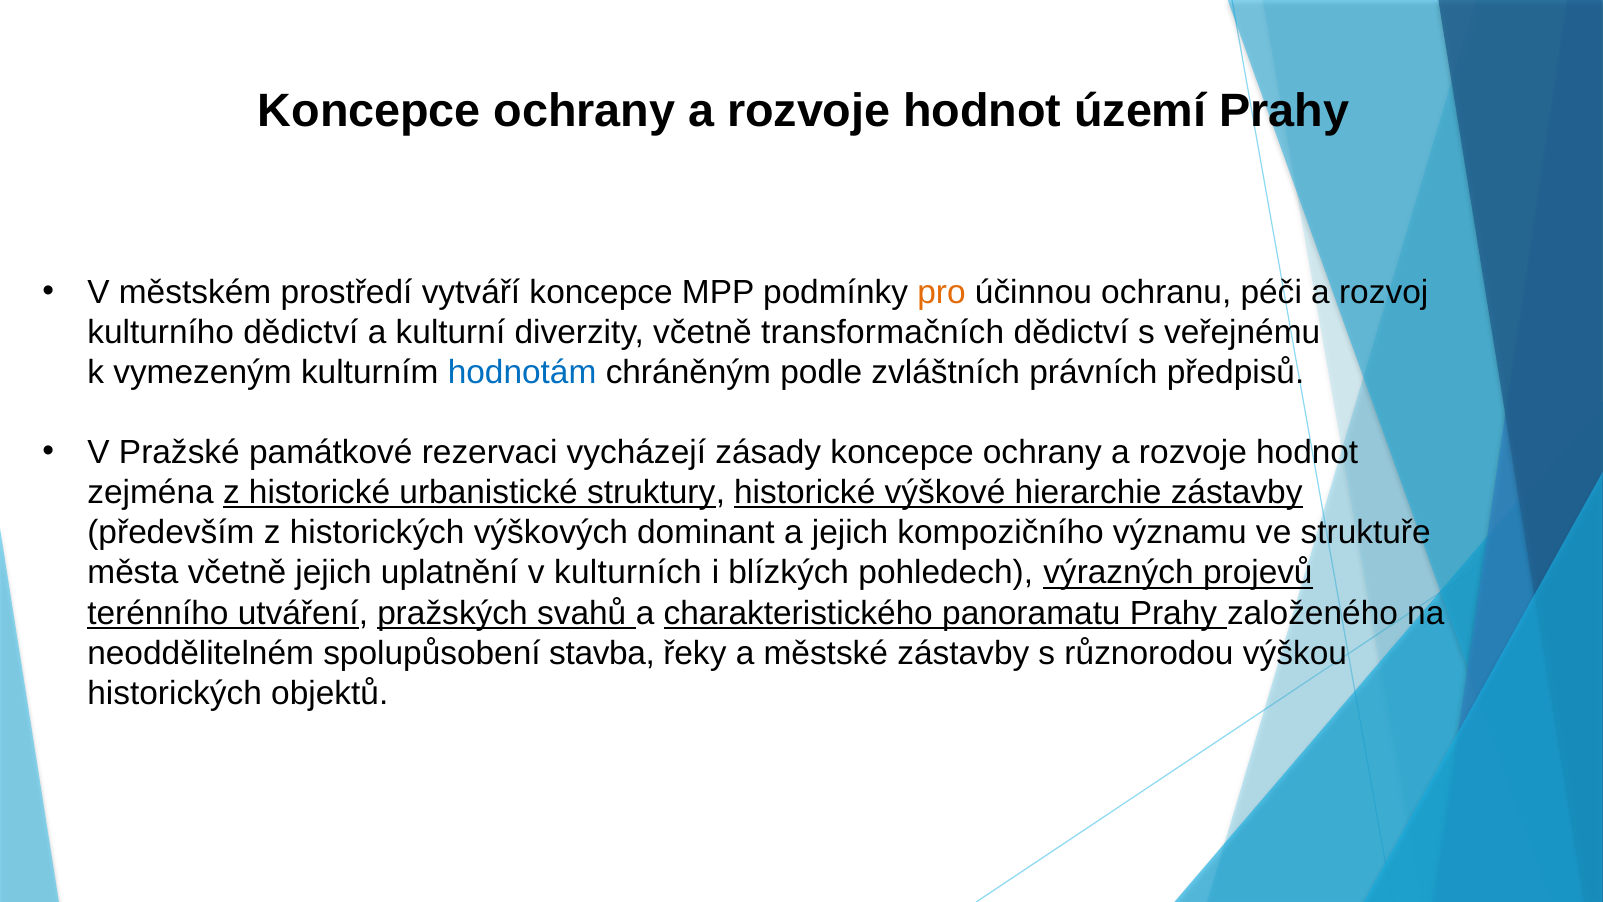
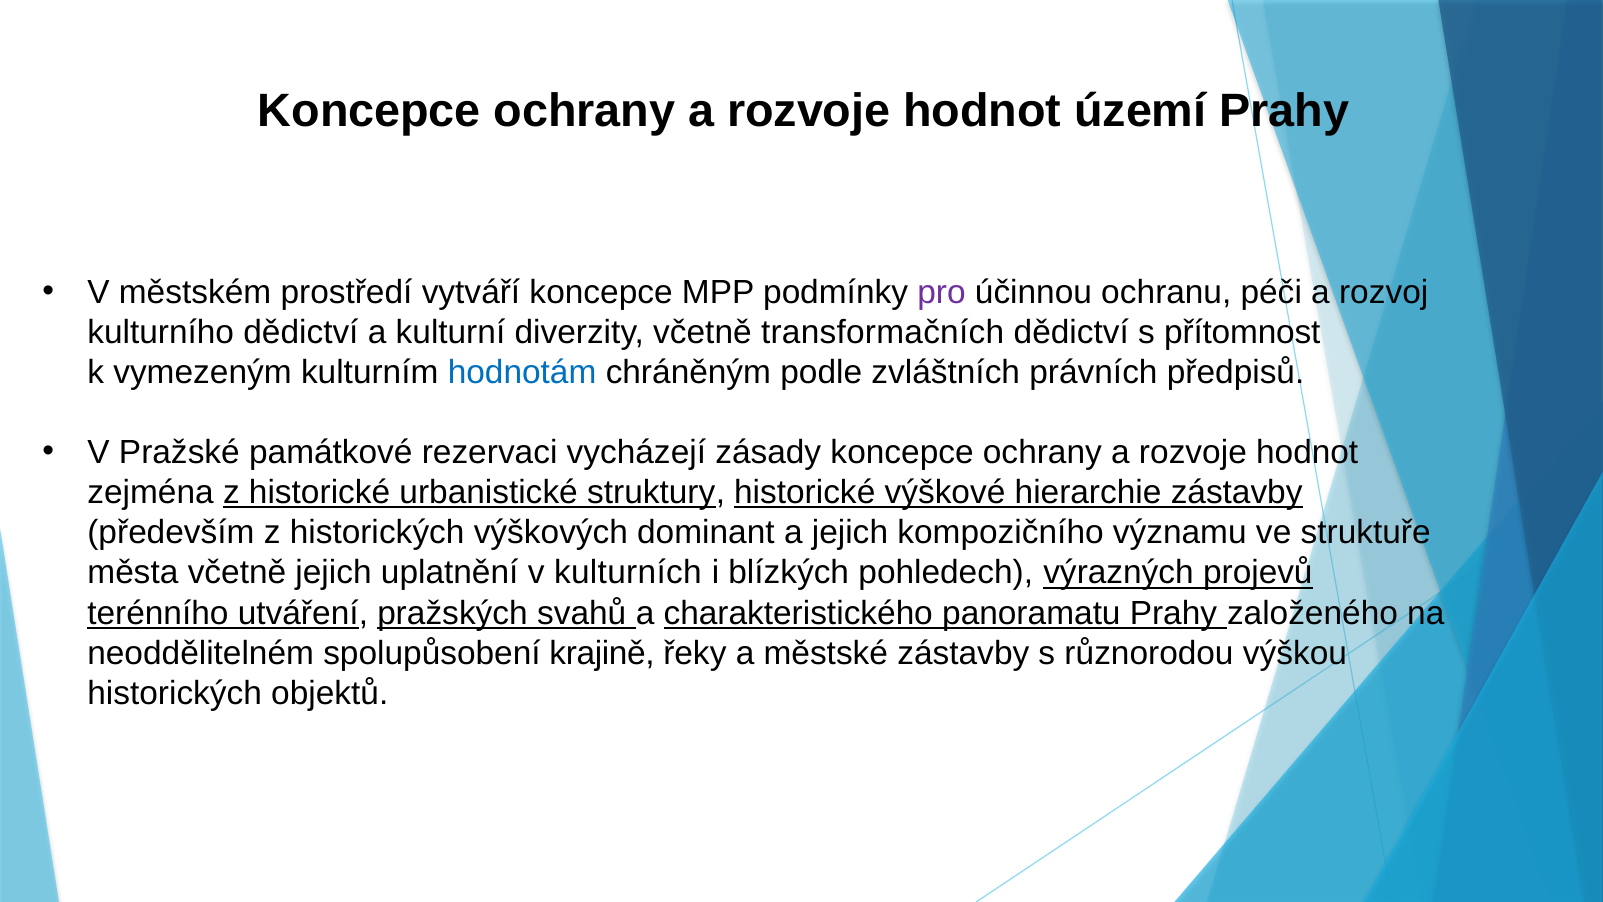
pro colour: orange -> purple (942, 292)
veřejnému: veřejnému -> přítomnost (1242, 332)
stavba: stavba -> krajině (602, 653)
